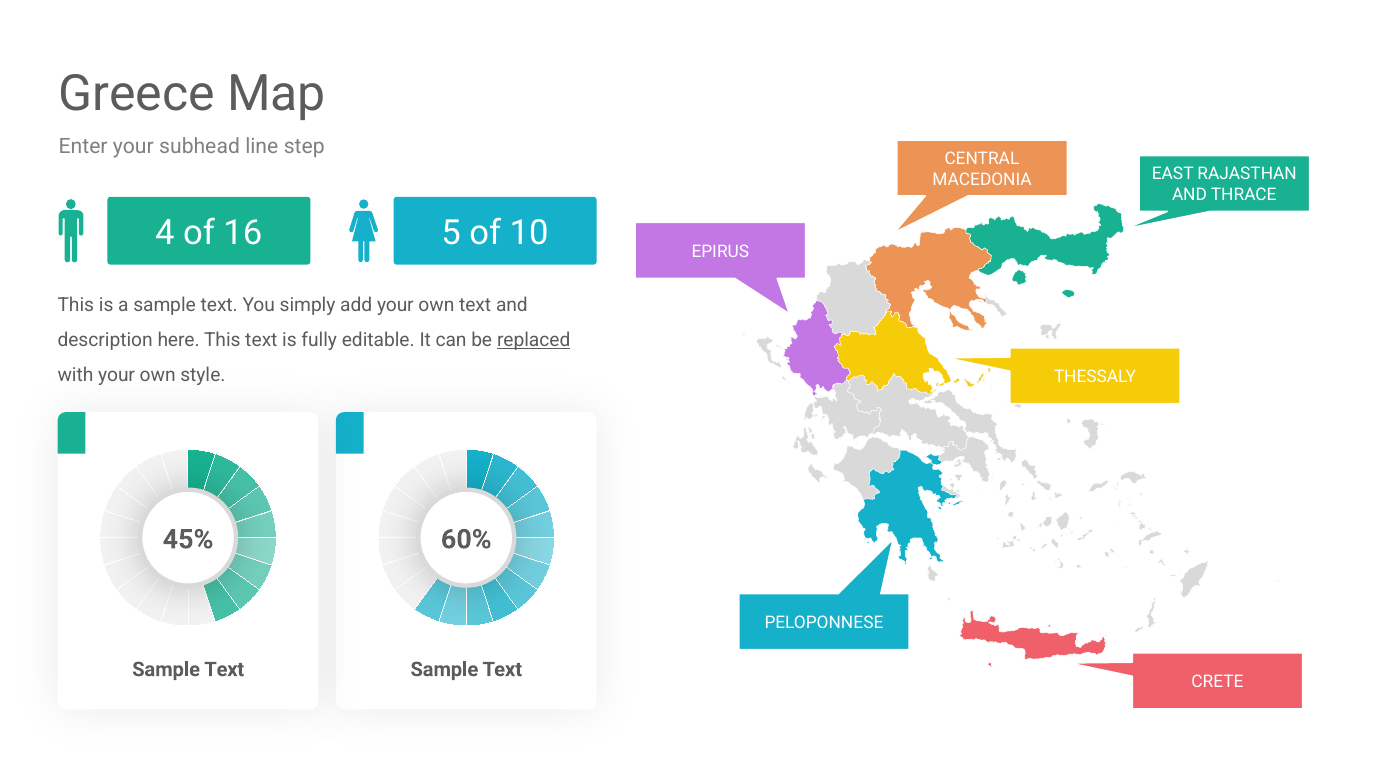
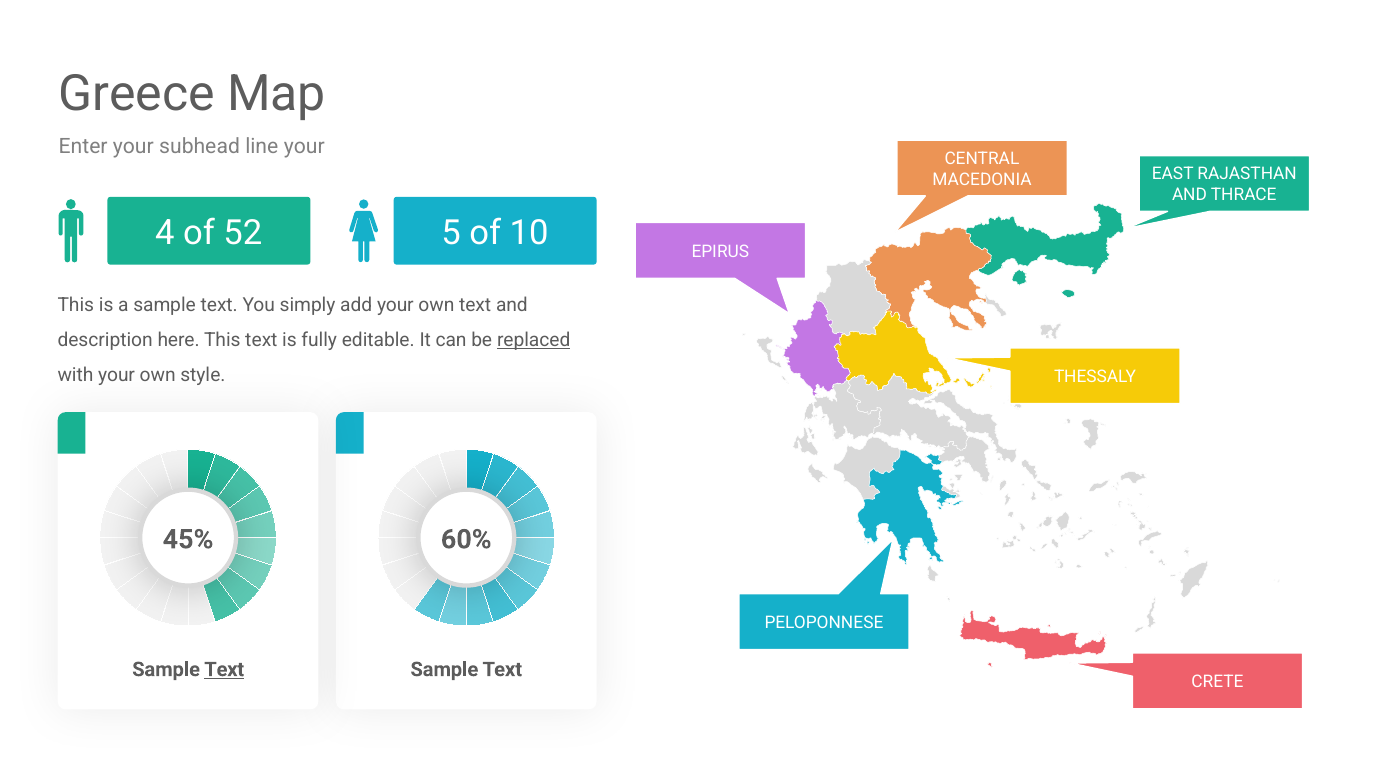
line step: step -> your (304, 147)
16: 16 -> 52 (243, 233)
Text underline: none -> present (224, 669)
